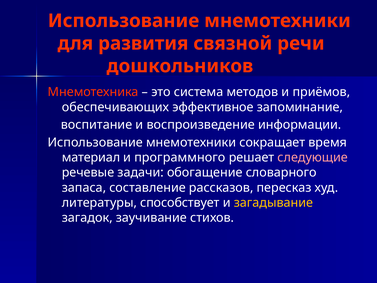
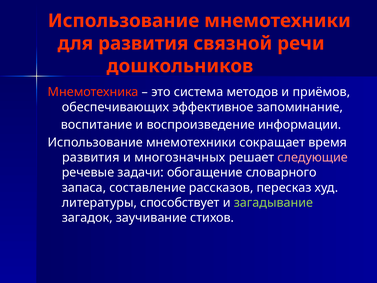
материал: материал -> развития (91, 157)
программного: программного -> многозначных (180, 157)
загадывание colour: yellow -> light green (273, 203)
